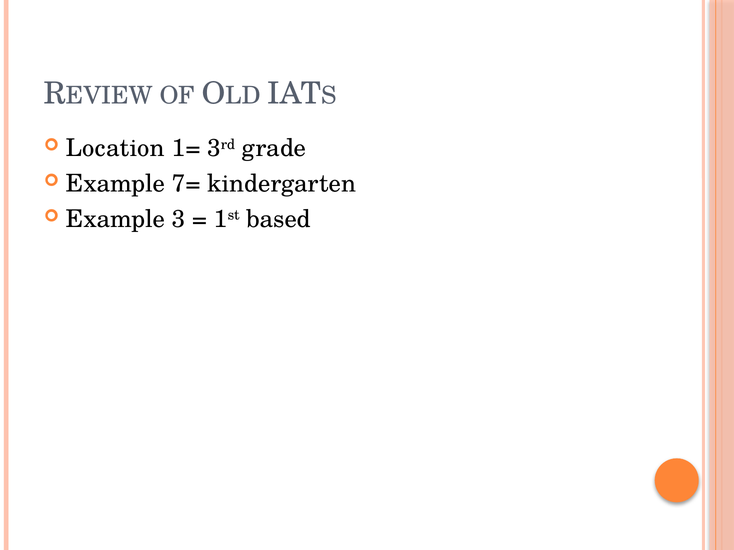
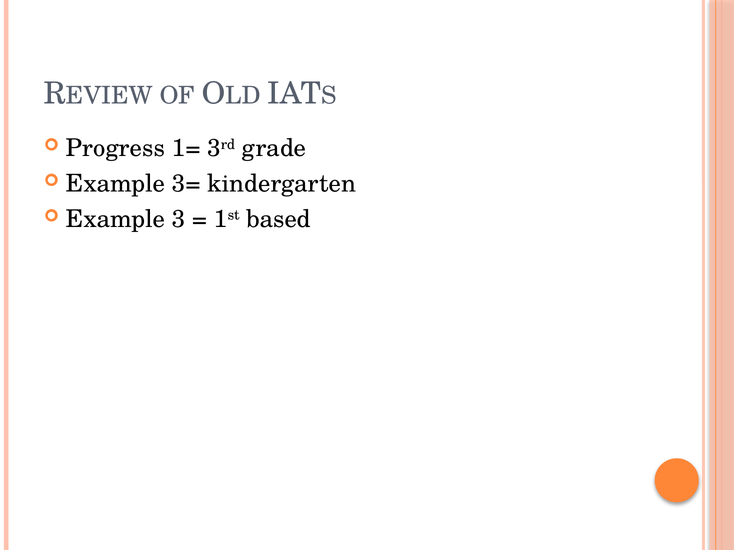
Location: Location -> Progress (115, 148)
7=: 7= -> 3= (186, 184)
